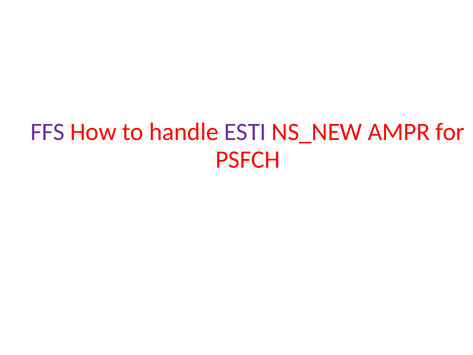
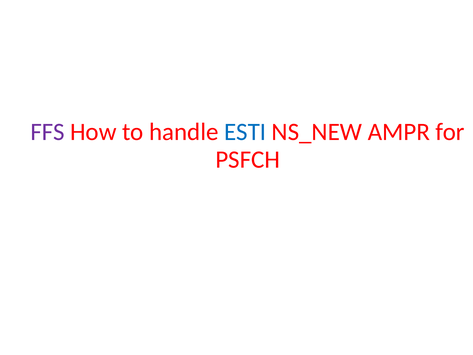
ESTI colour: purple -> blue (245, 132)
